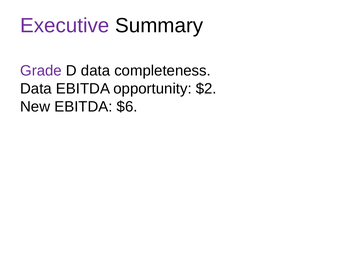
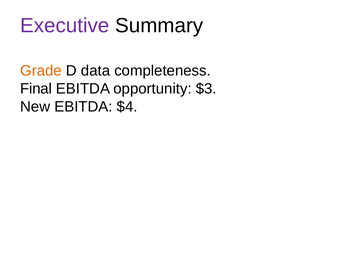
Grade colour: purple -> orange (41, 71)
Data: Data -> Final (36, 89)
$2: $2 -> $3 (206, 89)
$6: $6 -> $4 (127, 107)
